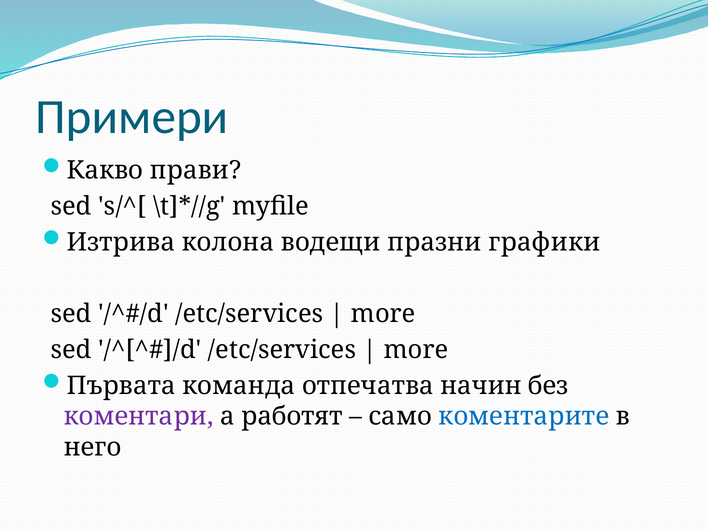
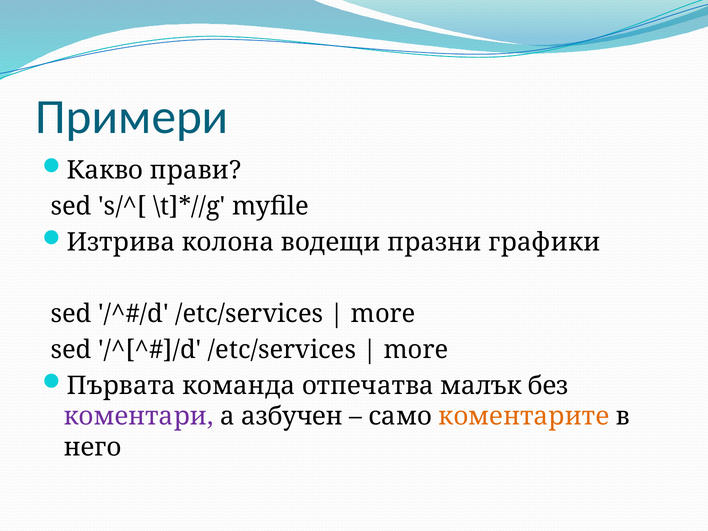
начин: начин -> малък (481, 386)
работят: работят -> азбучен (292, 416)
коментарите colour: blue -> orange (524, 416)
